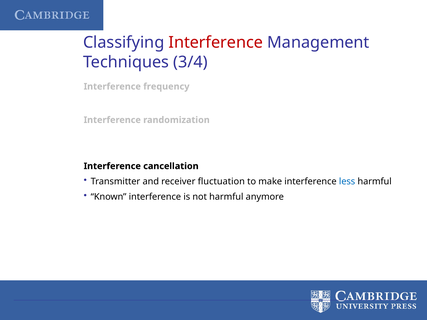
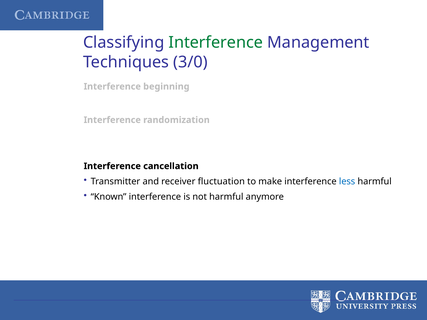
Interference colour: red -> green (216, 43)
3/4: 3/4 -> 3/0 (190, 62)
frequency: frequency -> beginning (166, 87)
